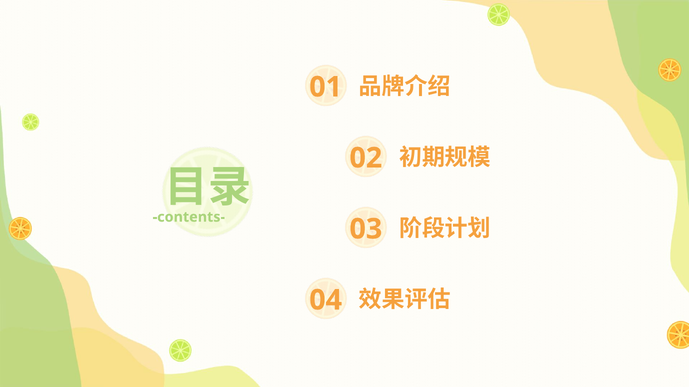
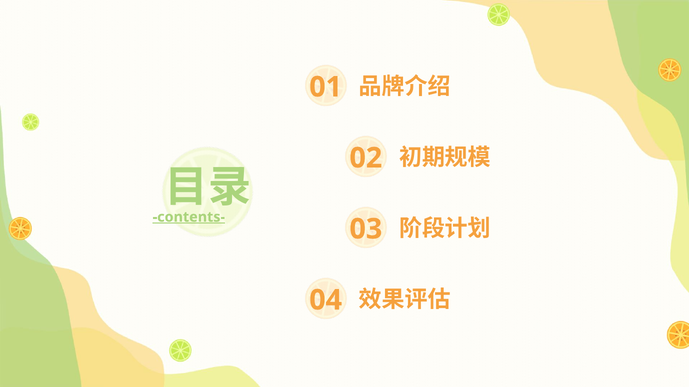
contents- underline: none -> present (189, 217)
